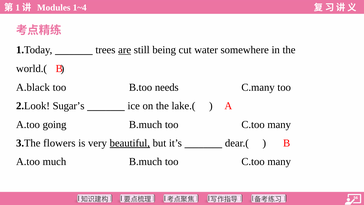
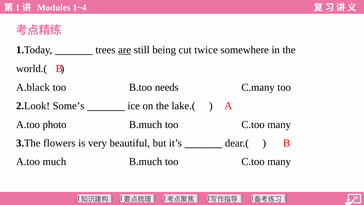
water: water -> twice (206, 50)
Sugar’s: Sugar’s -> Some’s (69, 106)
going: going -> photo (55, 124)
beautiful underline: present -> none (130, 143)
